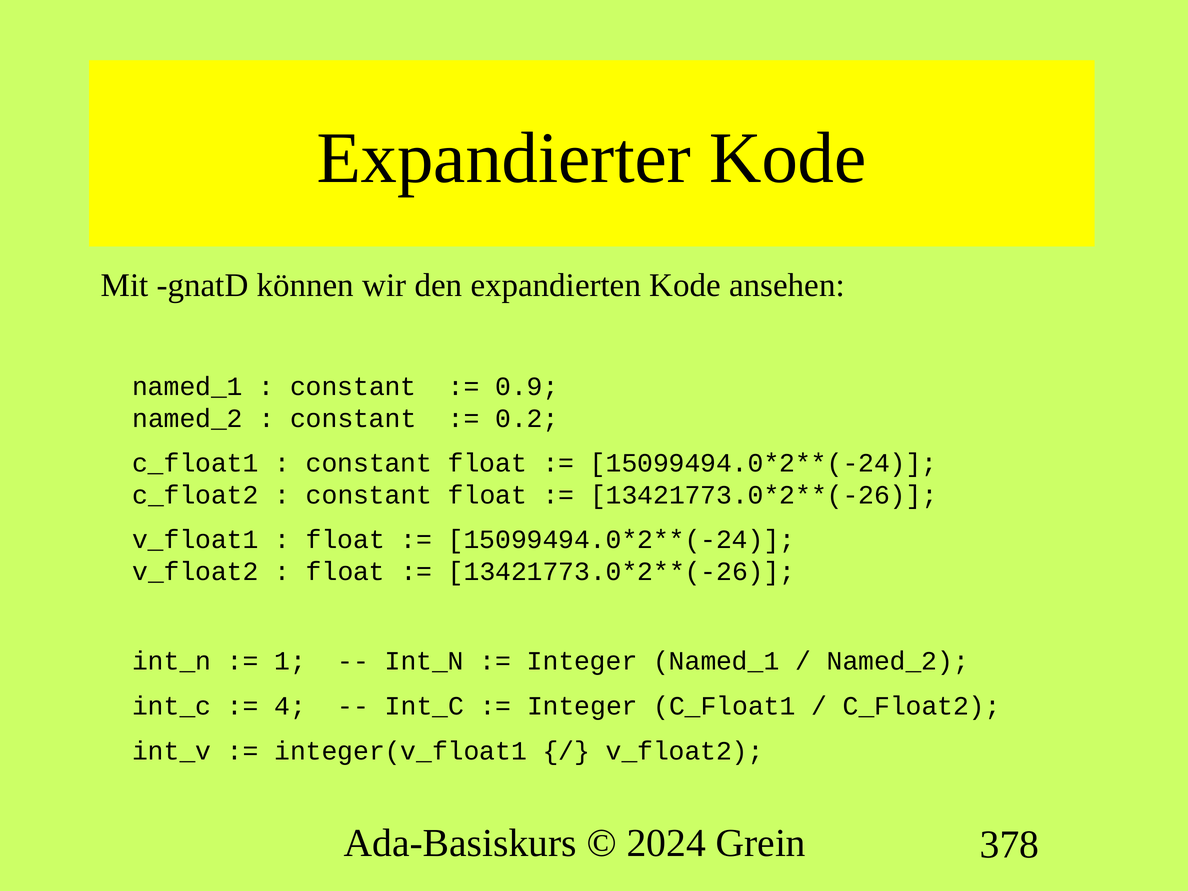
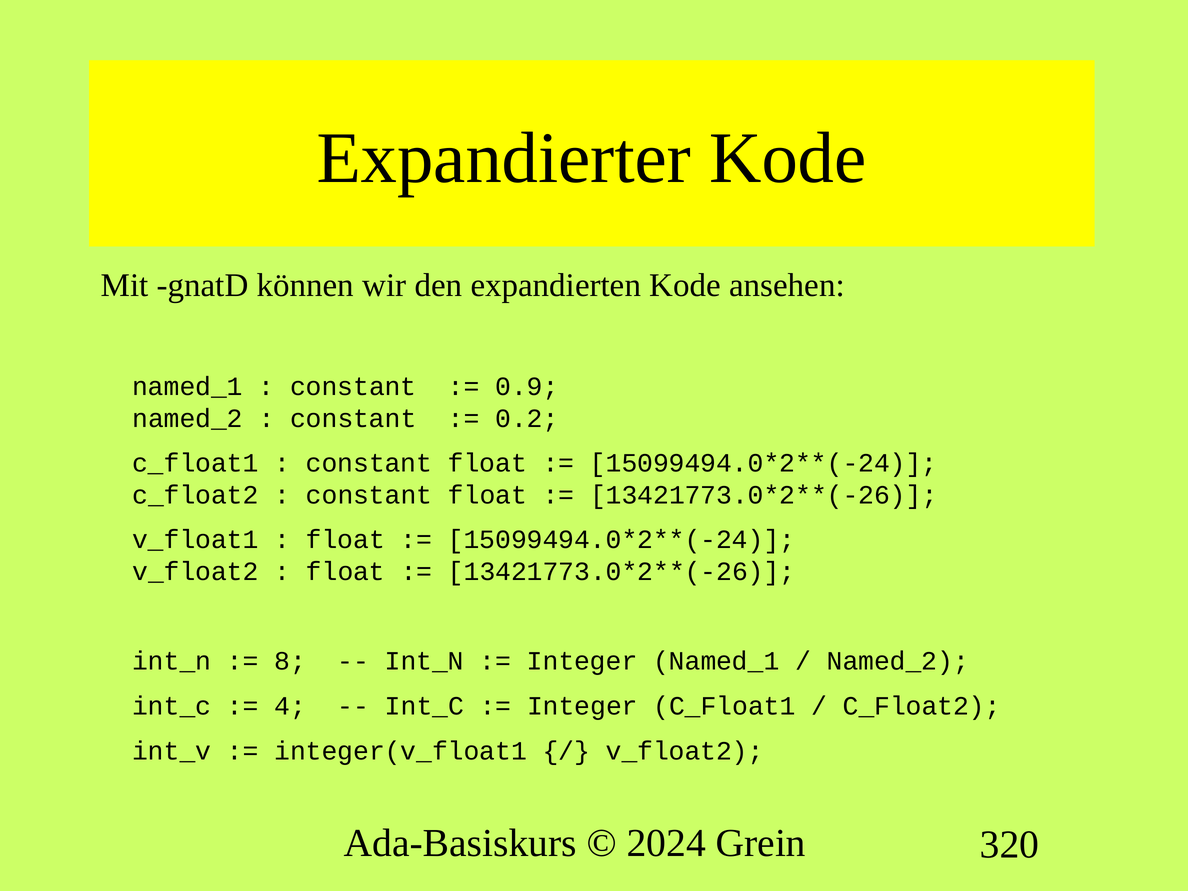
1: 1 -> 8 (290, 661)
378: 378 -> 320 (1010, 844)
